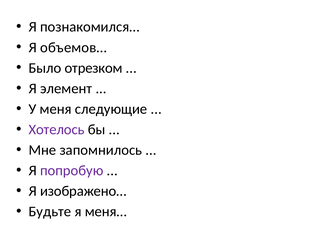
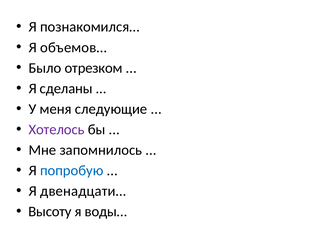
элемент: элемент -> сделаны (66, 89)
попробую colour: purple -> blue (72, 171)
изображено…: изображено… -> двенадцати… (83, 191)
Будьте: Будьте -> Высоту (50, 212)
меня…: меня… -> воды… (106, 212)
